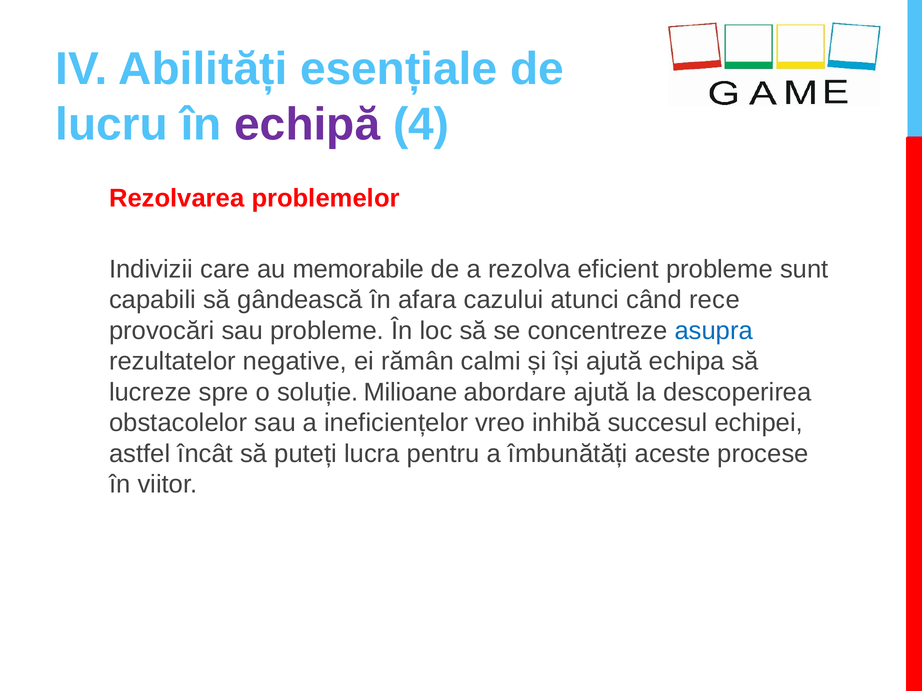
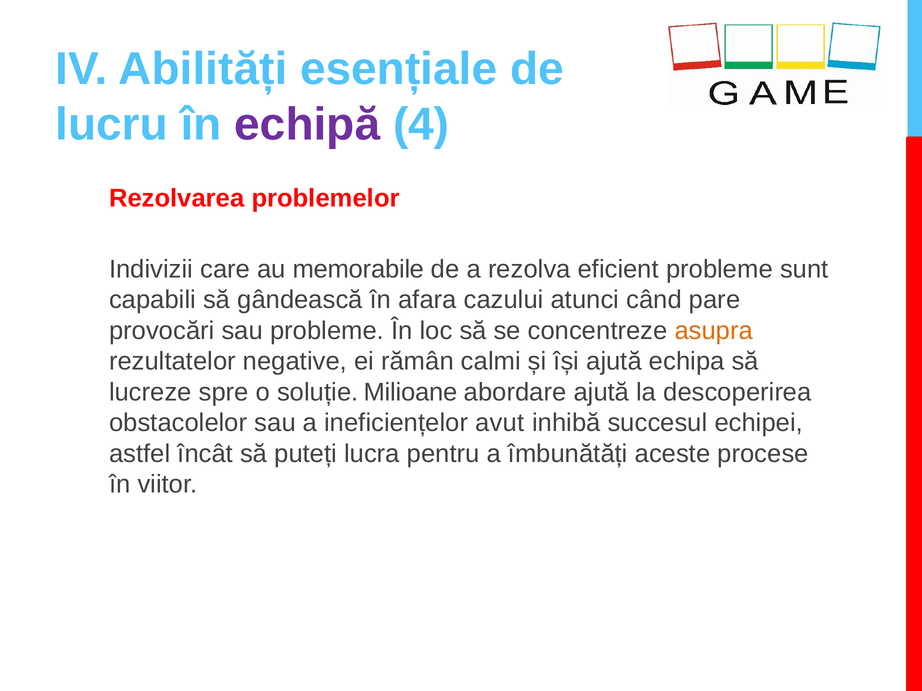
rece: rece -> pare (715, 300)
asupra colour: blue -> orange (714, 331)
vreo: vreo -> avut (500, 423)
